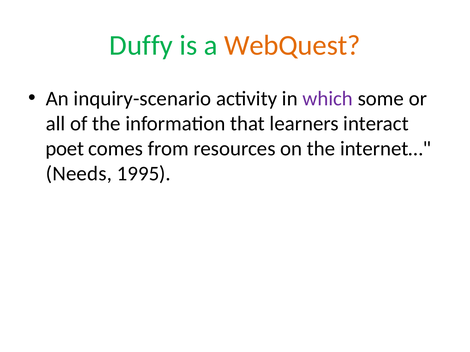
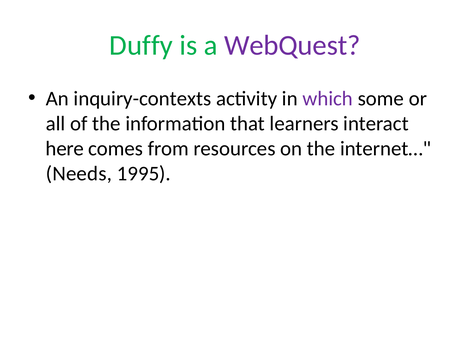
WebQuest colour: orange -> purple (292, 45)
inquiry-scenario: inquiry-scenario -> inquiry-contexts (142, 99)
poet: poet -> here (65, 149)
